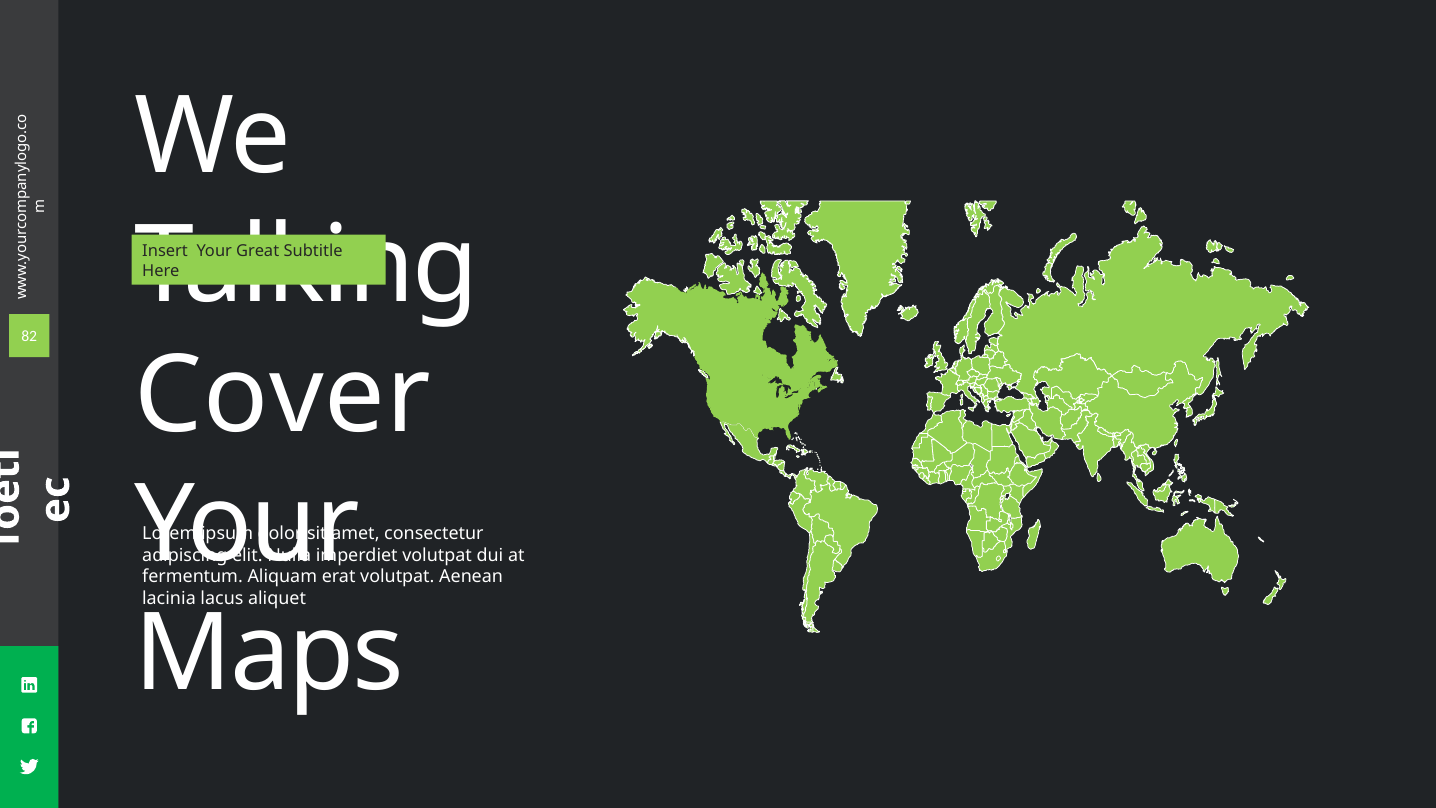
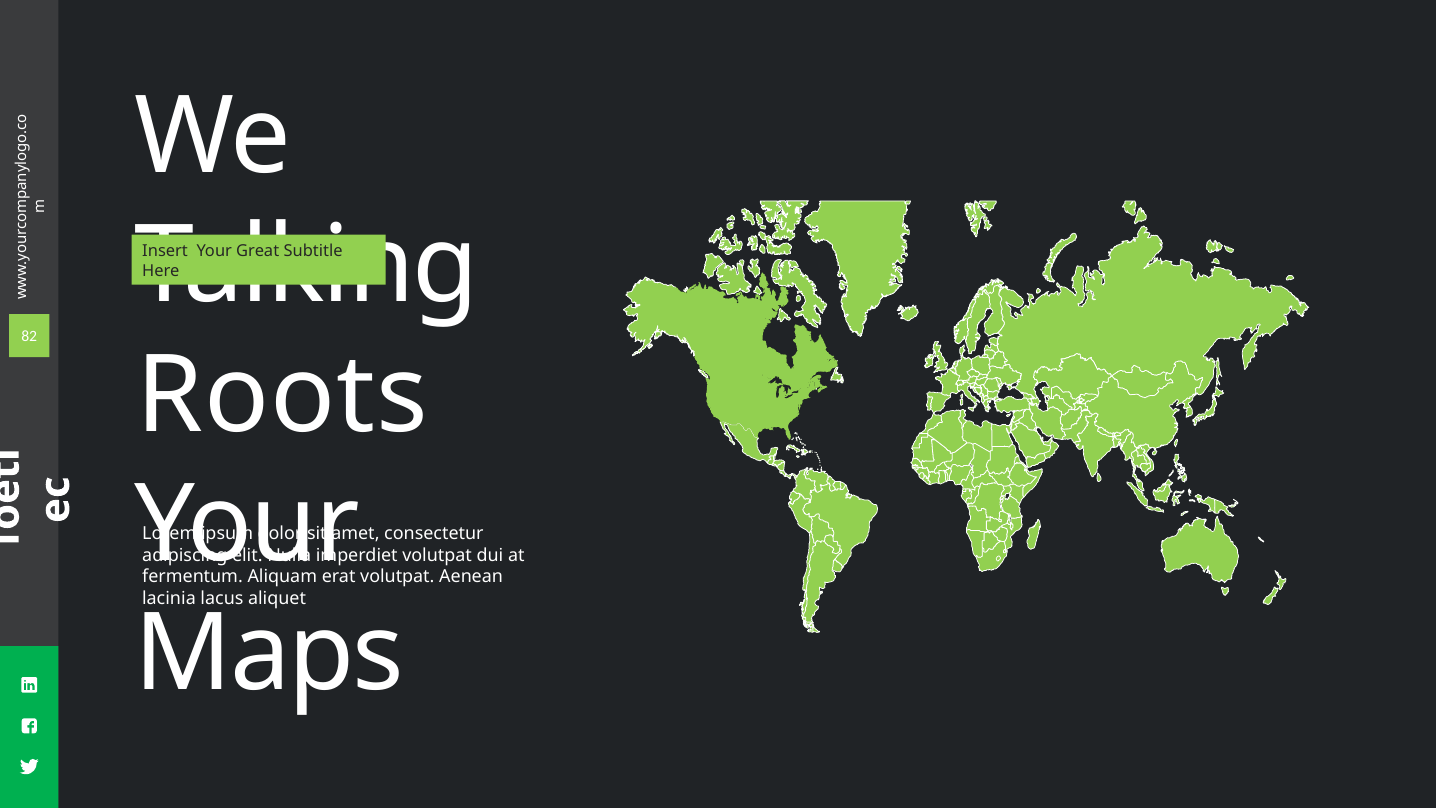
Cover: Cover -> Roots (282, 395)
